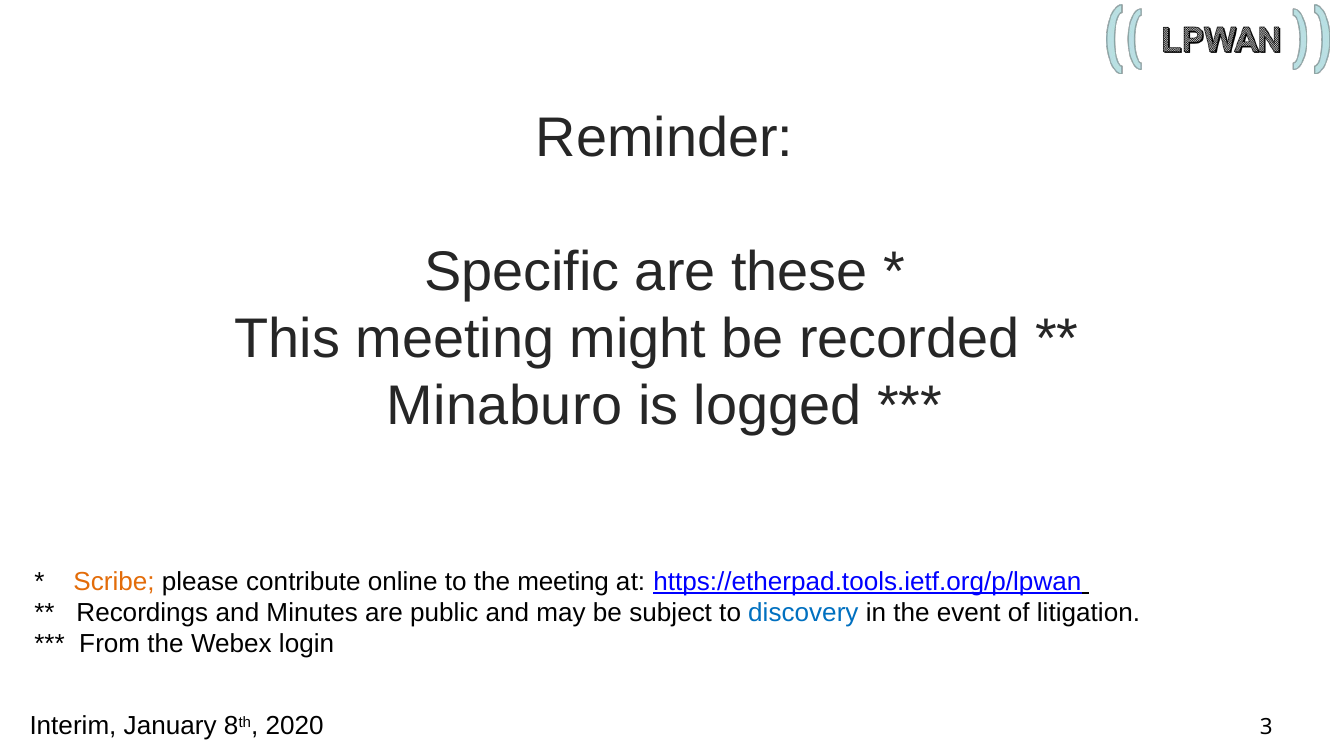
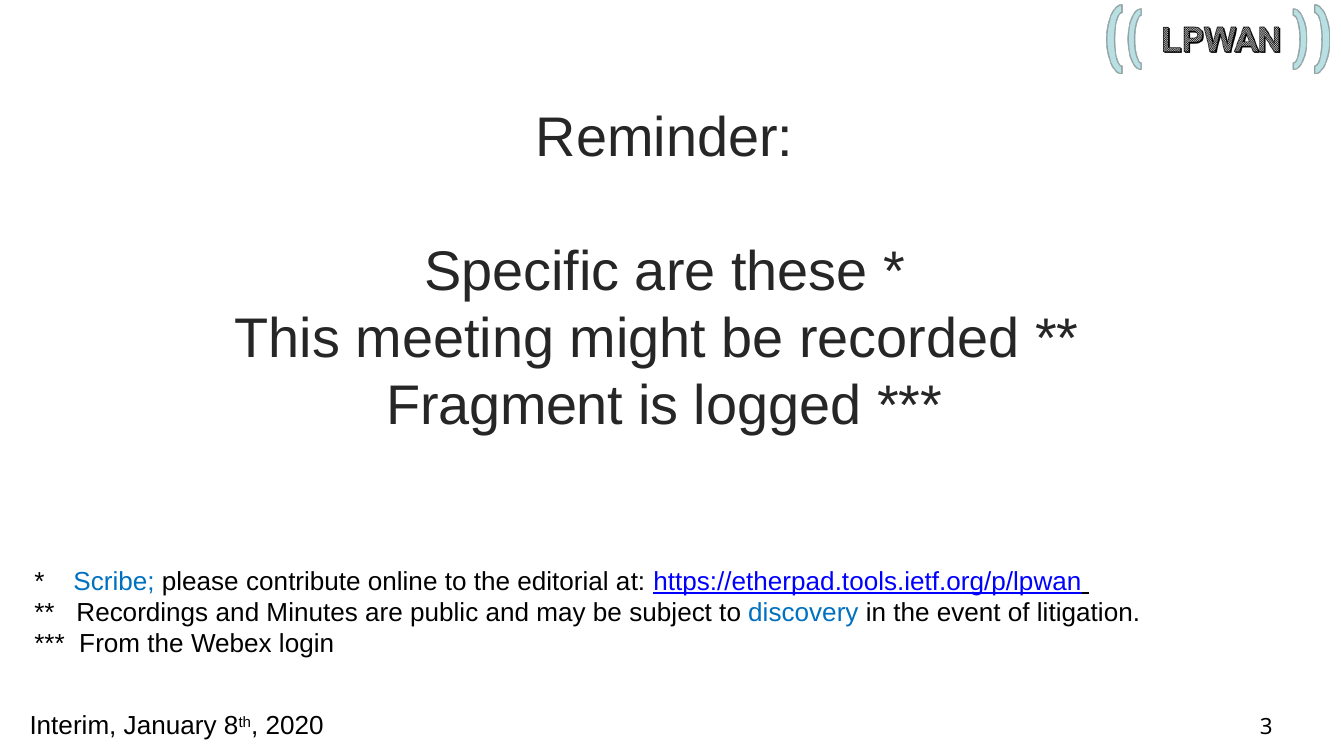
Minaburo: Minaburo -> Fragment (505, 406)
Scribe colour: orange -> blue (114, 582)
the meeting: meeting -> editorial (563, 582)
